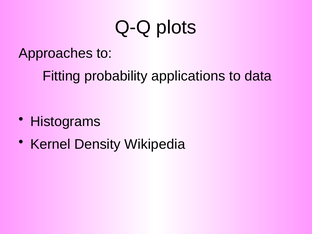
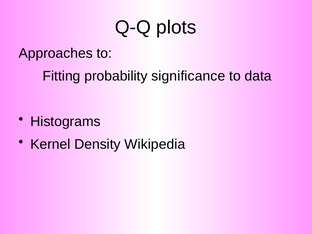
applications: applications -> significance (188, 76)
